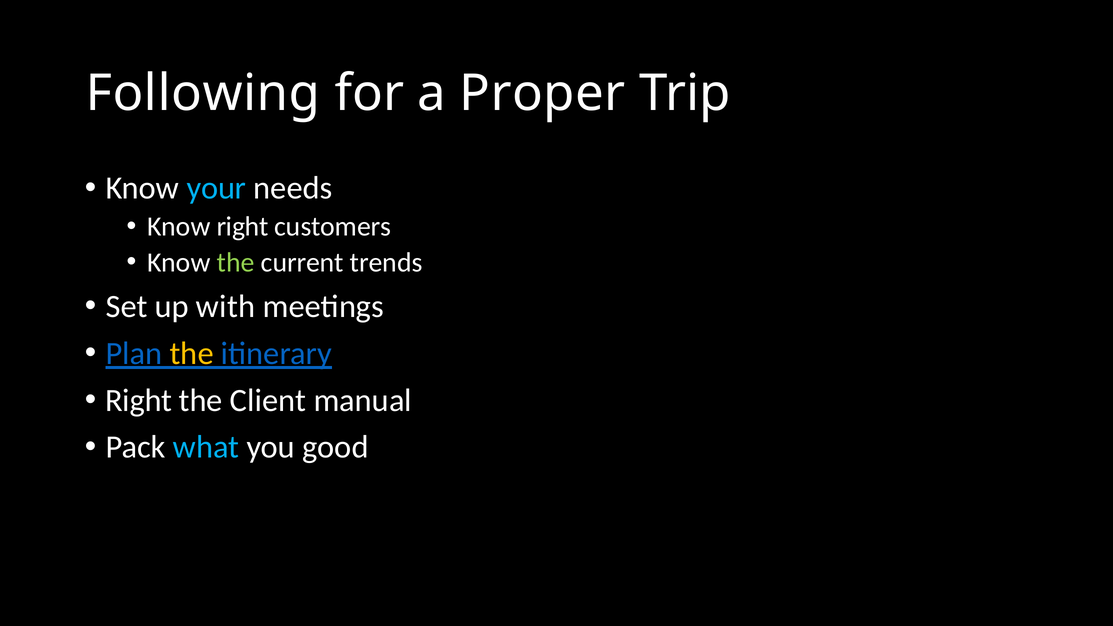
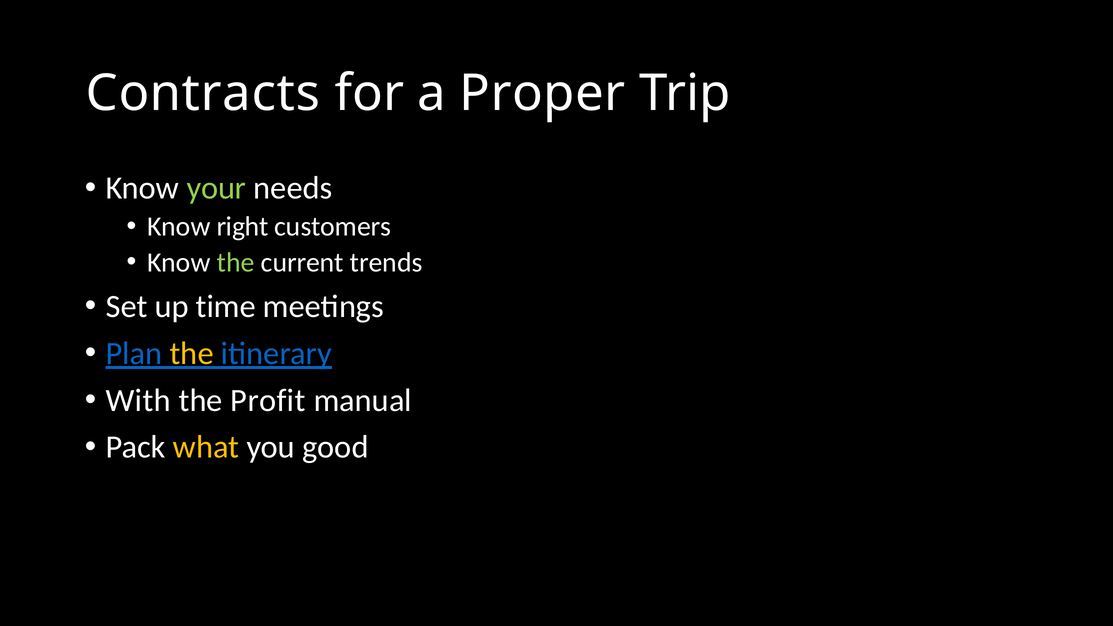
Following: Following -> Contracts (203, 93)
your colour: light blue -> light green (216, 188)
with: with -> time (226, 306)
Right: Right -> With (138, 400)
Client: Client -> Profit (268, 400)
what colour: light blue -> yellow (206, 447)
